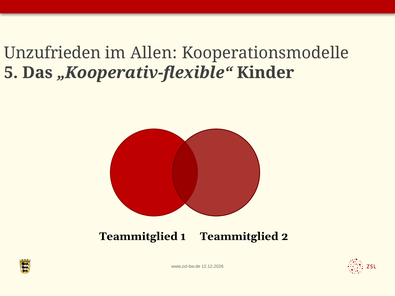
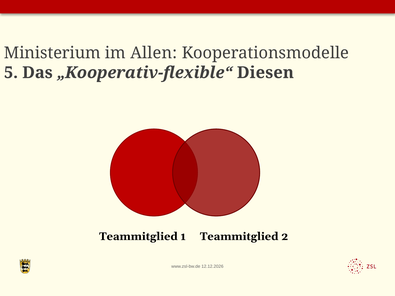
Unzufrieden: Unzufrieden -> Ministerium (52, 53)
Kinder: Kinder -> Diesen (265, 73)
